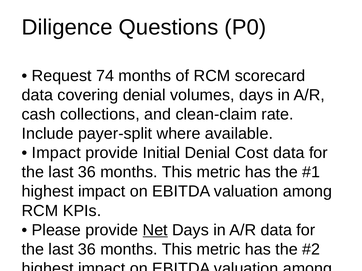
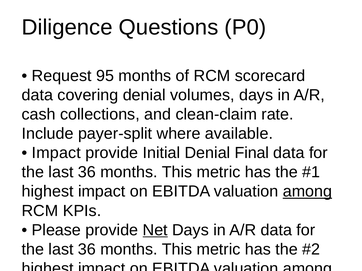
74: 74 -> 95 (105, 76)
Denial Cost: Cost -> Final (252, 153)
among underline: none -> present (307, 192)
